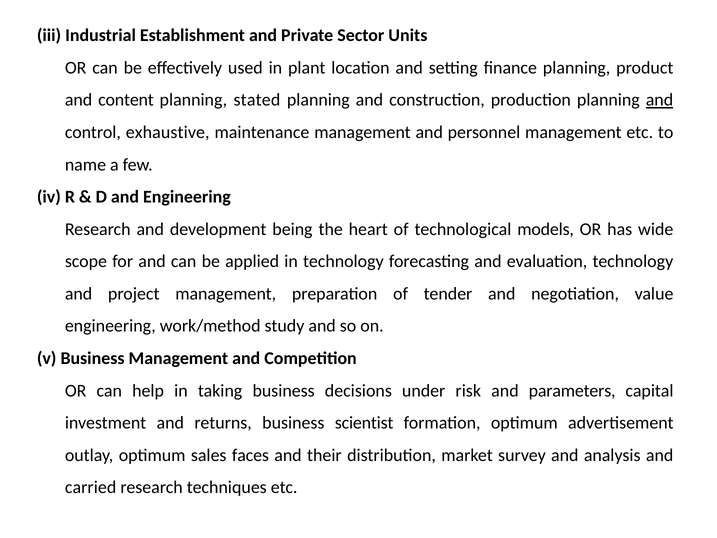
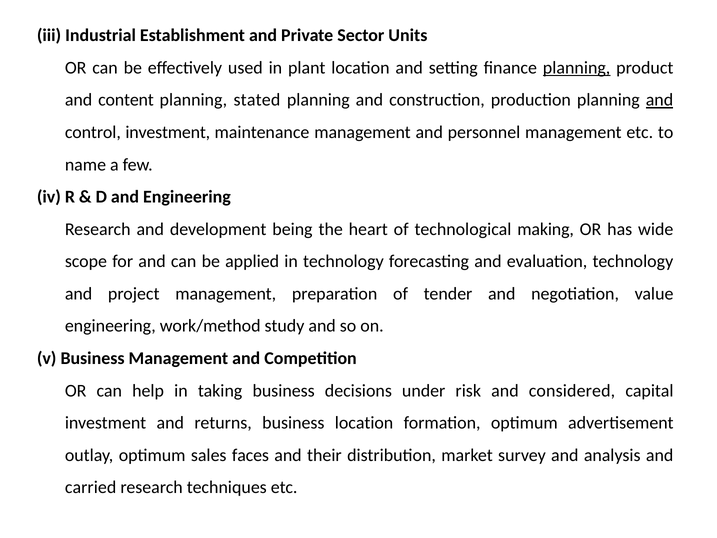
planning underline: none -> present (577, 68)
control exhaustive: exhaustive -> investment (168, 132)
models: models -> making (546, 229)
parameters: parameters -> considered (572, 390)
business scientist: scientist -> location (364, 423)
